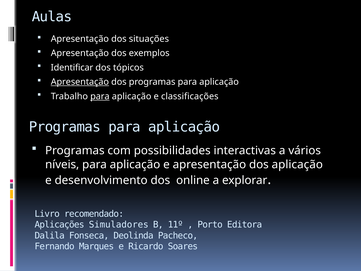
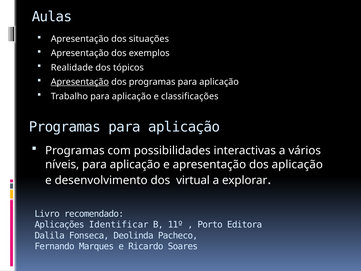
Identificar: Identificar -> Realidade (72, 68)
para underline: present -> none (100, 96)
online: online -> virtual (193, 180)
Simuladores: Simuladores -> Identificar (119, 225)
